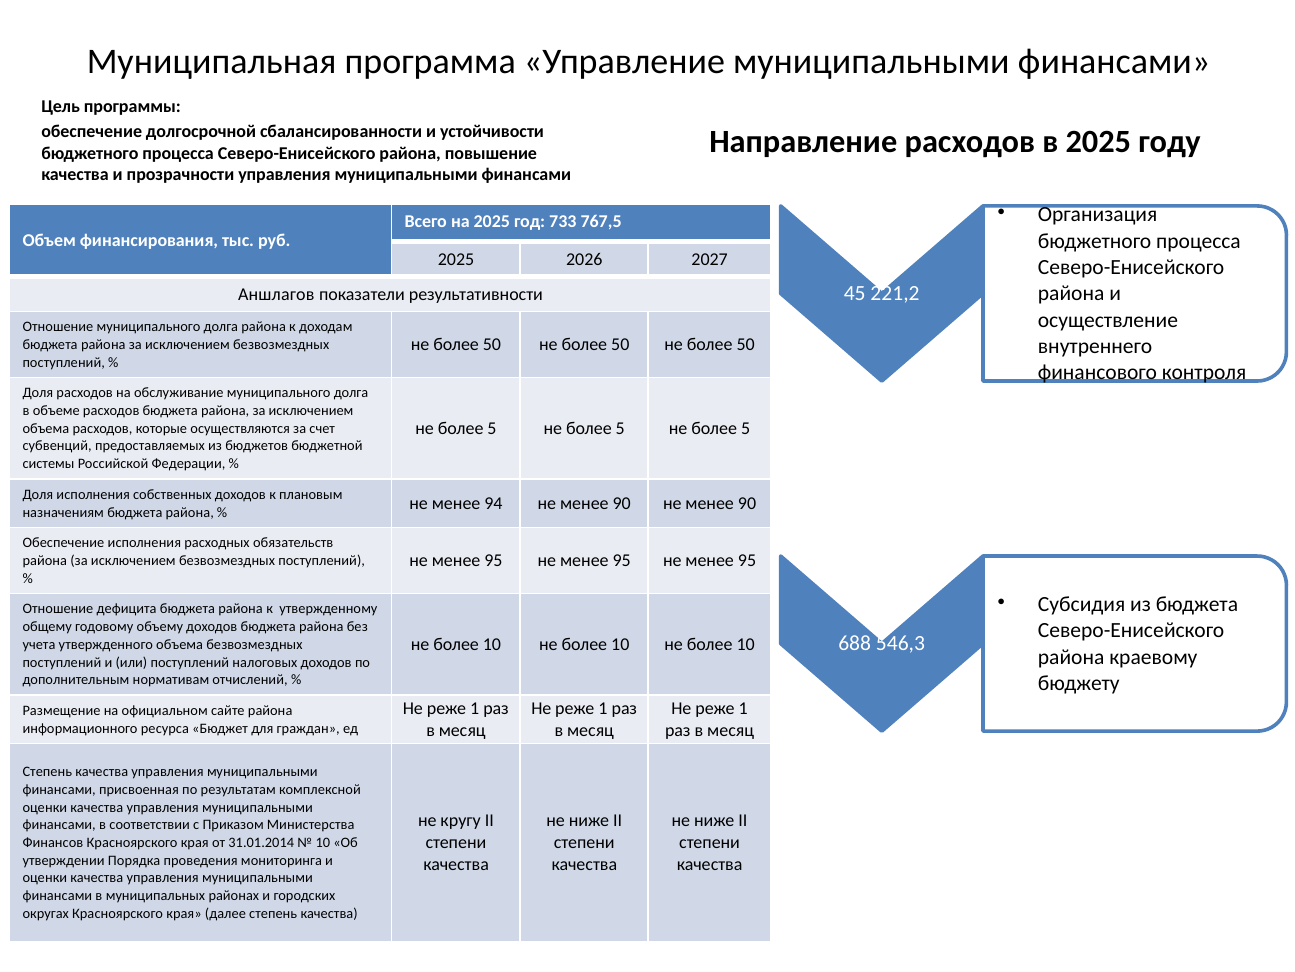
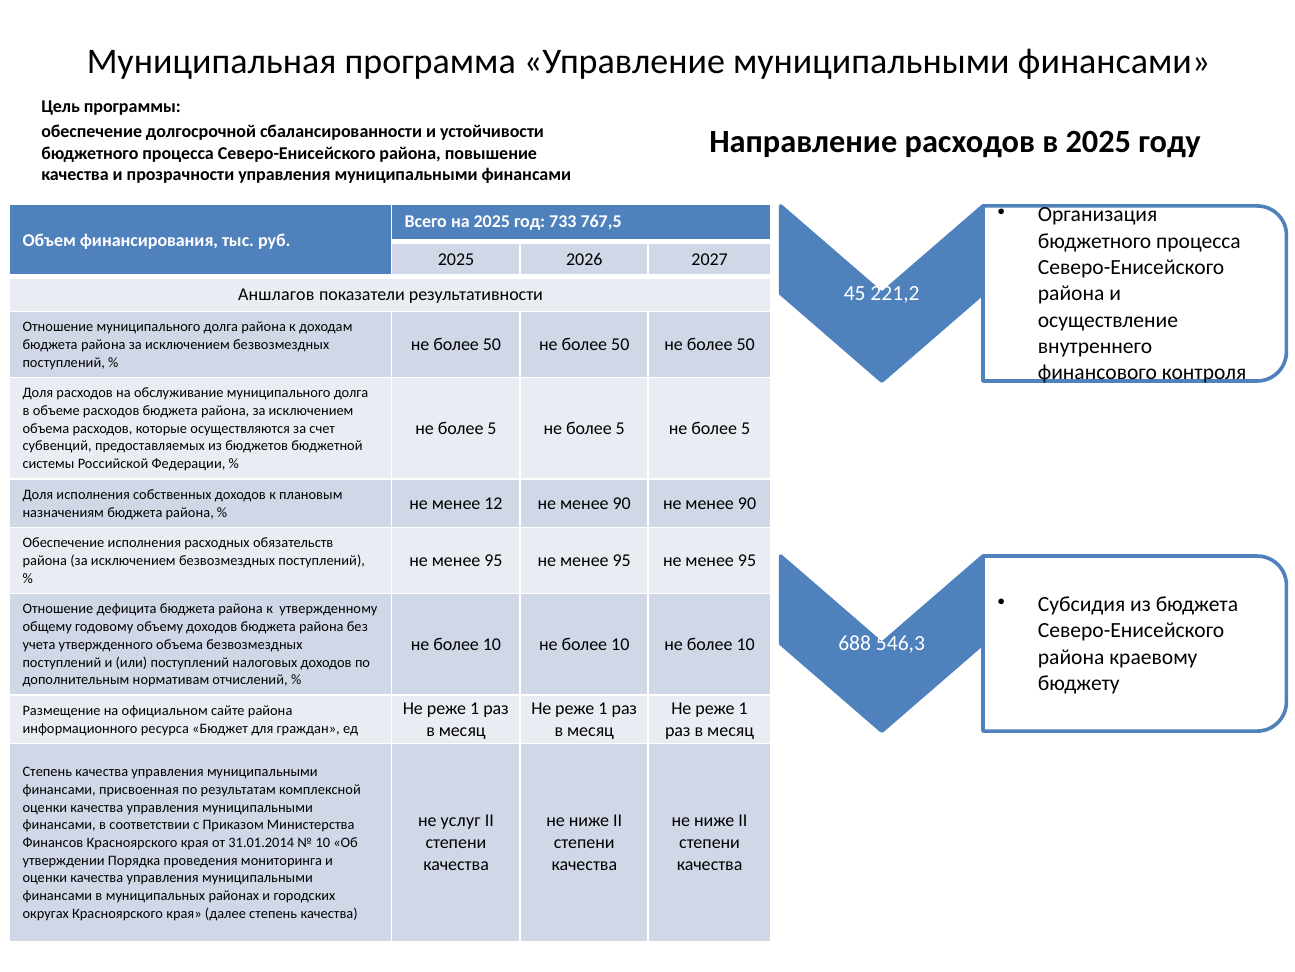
94: 94 -> 12 (493, 503)
кругу: кругу -> услуг (461, 820)
